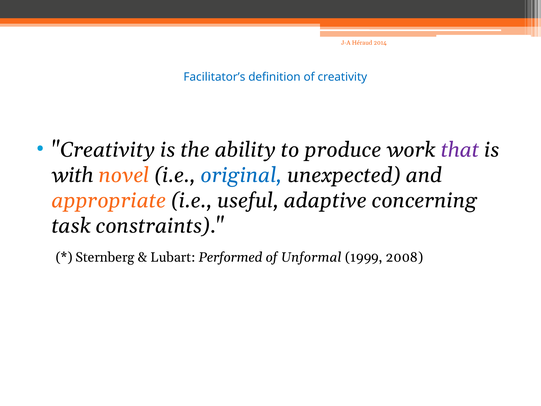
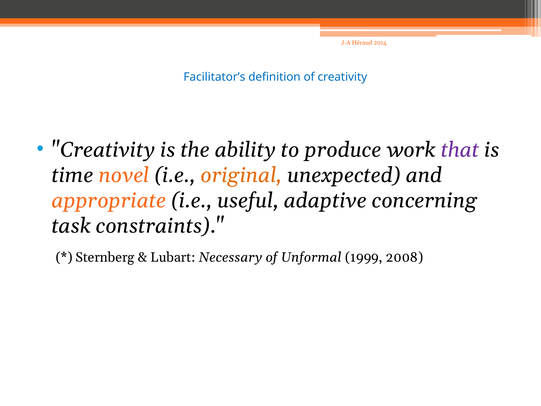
with: with -> time (72, 175)
original colour: blue -> orange (241, 175)
Performed: Performed -> Necessary (231, 257)
